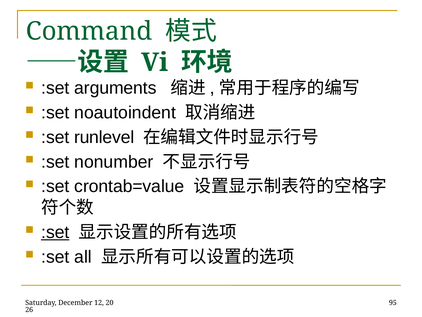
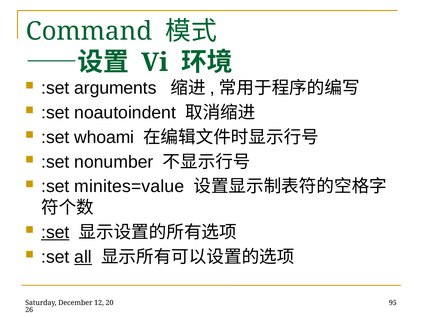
runlevel: runlevel -> whoami (104, 137)
crontab=value: crontab=value -> minites=value (129, 186)
all underline: none -> present (83, 257)
